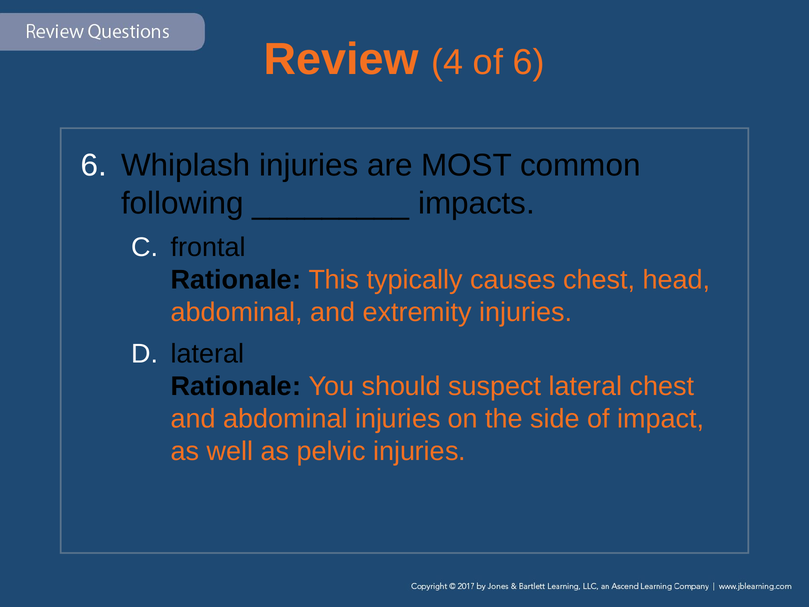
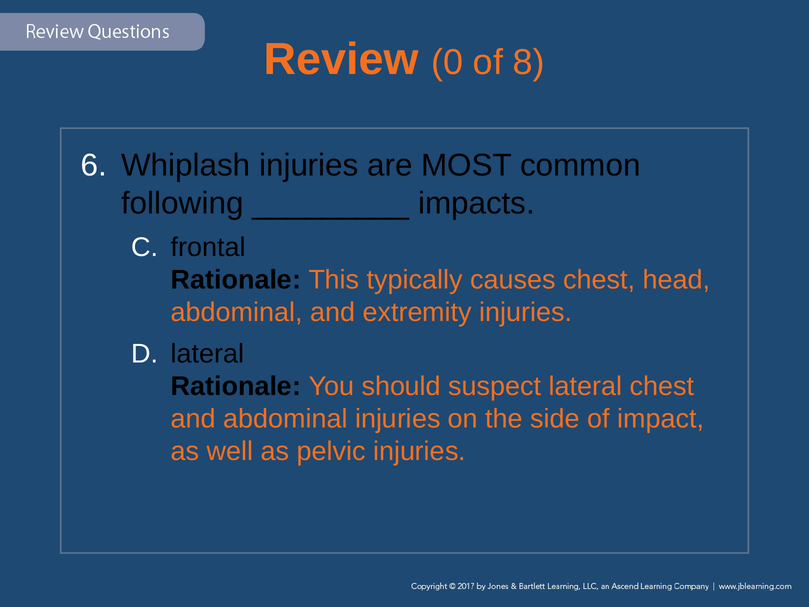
4: 4 -> 0 (447, 63)
of 6: 6 -> 8 (529, 63)
